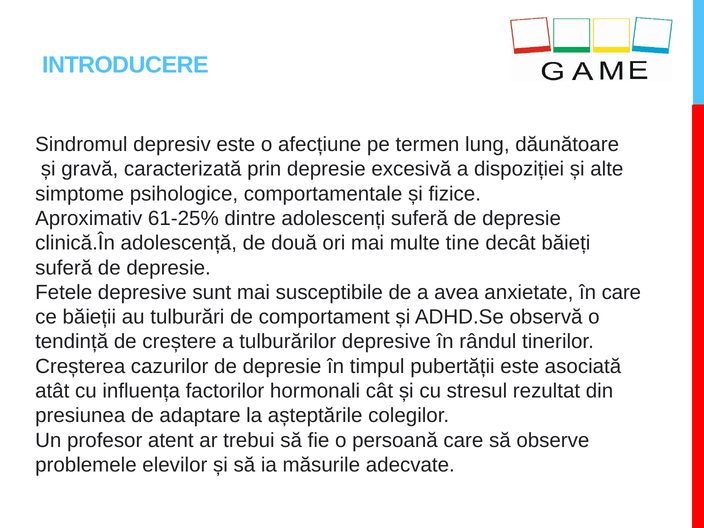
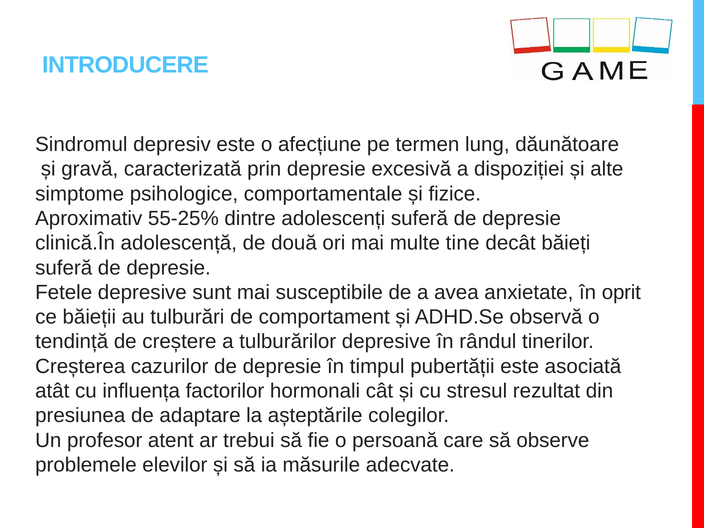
61-25%: 61-25% -> 55-25% (183, 218)
în care: care -> oprit (621, 292)
